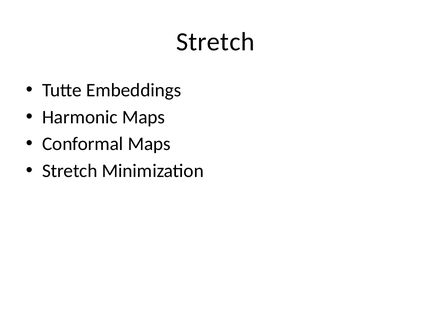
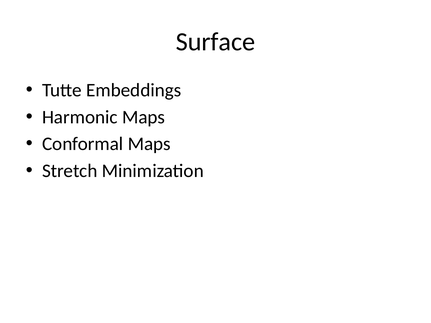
Stretch: Stretch -> Surface (216, 42)
